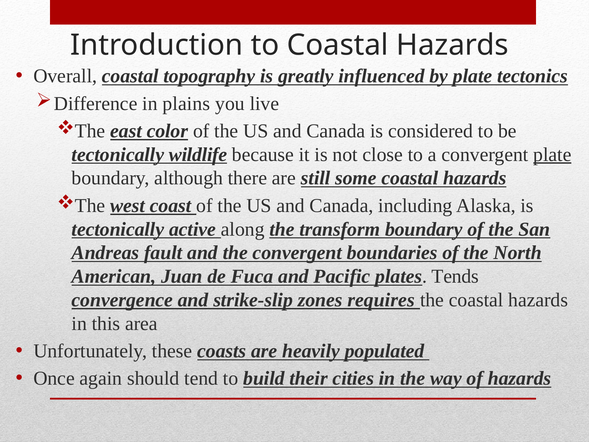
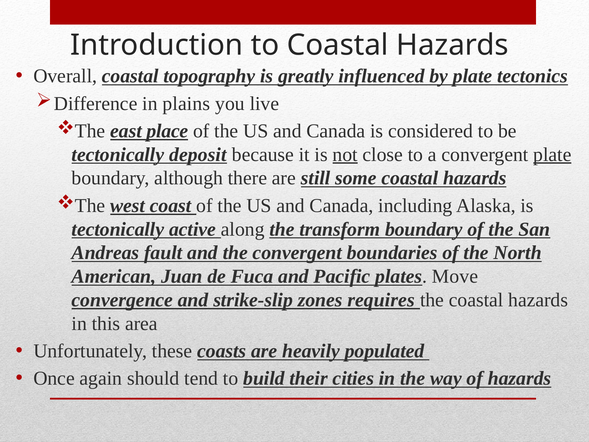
color: color -> place (167, 131)
wildlife: wildlife -> deposit (198, 154)
not underline: none -> present (345, 154)
Tends: Tends -> Move (455, 276)
